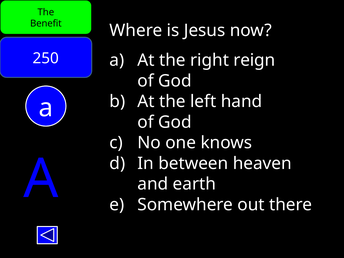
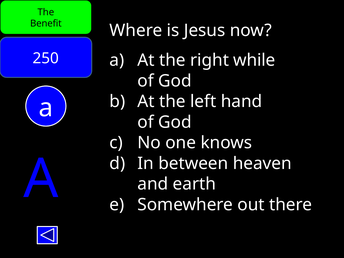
reign: reign -> while (254, 60)
